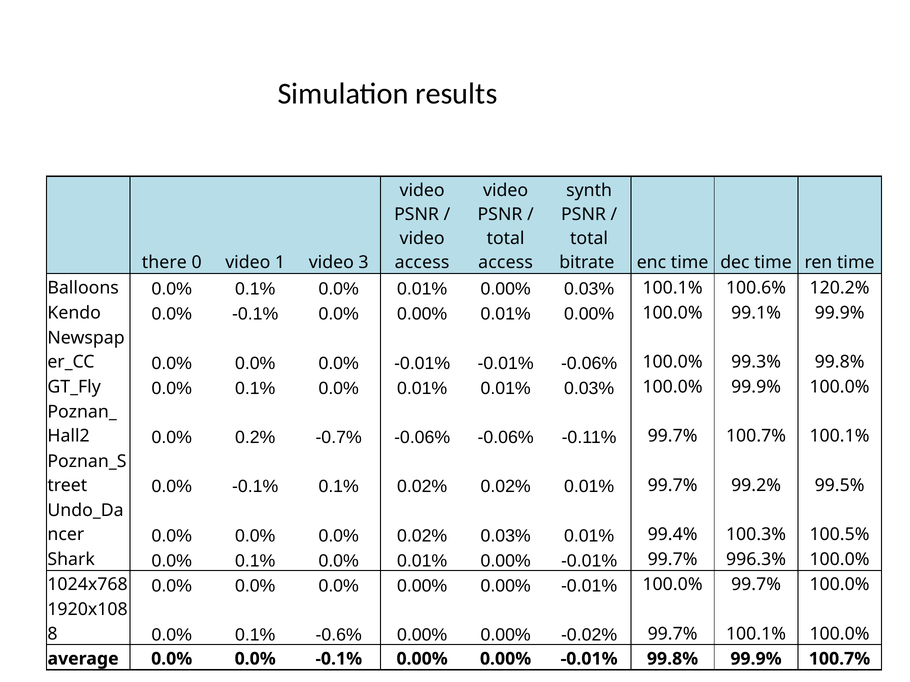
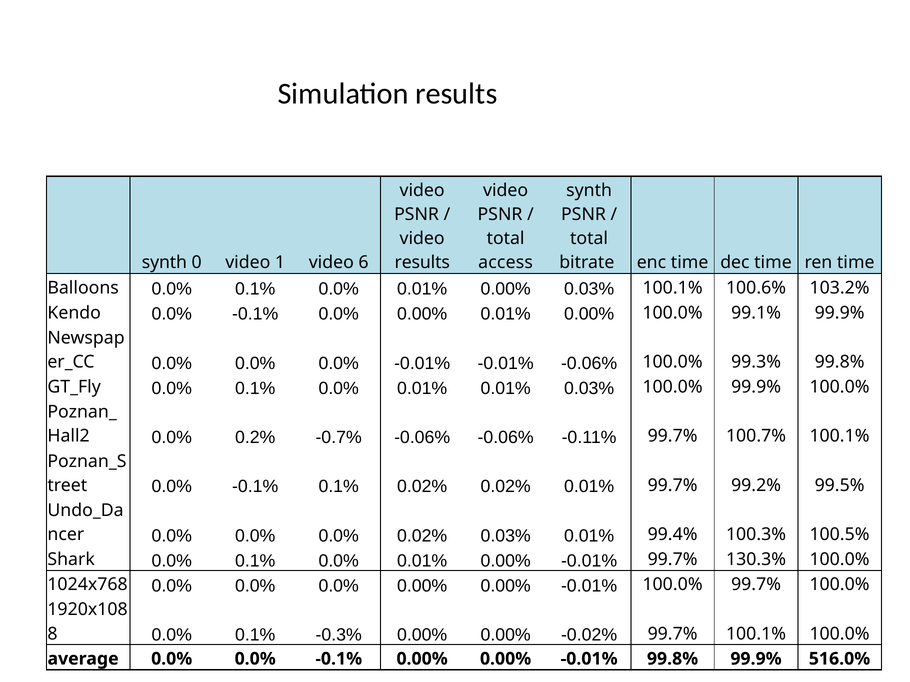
there: there -> synth (164, 263)
3: 3 -> 6 (364, 263)
access: access -> results (422, 263)
120.2%: 120.2% -> 103.2% (840, 288)
996.3%: 996.3% -> 130.3% (756, 560)
-0.6%: -0.6% -> -0.3% (339, 636)
99.9% 100.7%: 100.7% -> 516.0% (839, 659)
